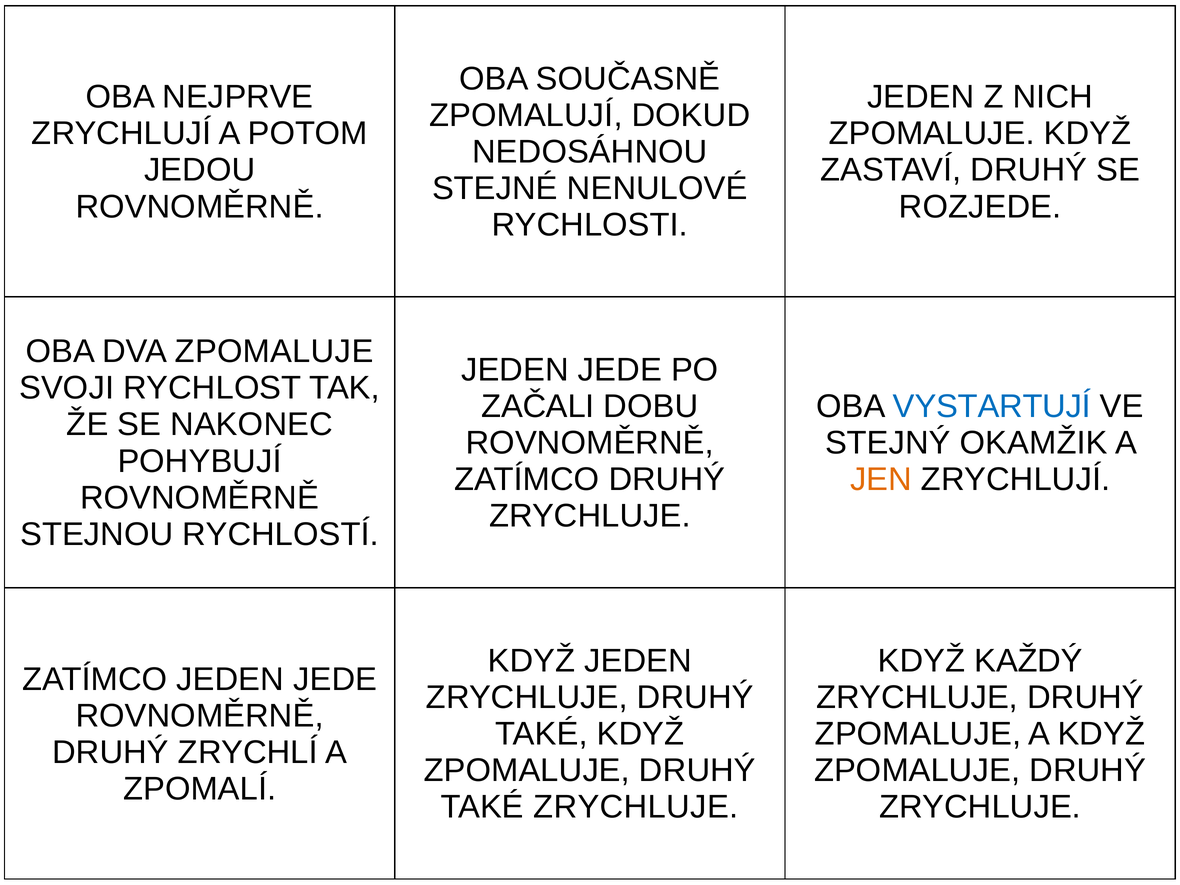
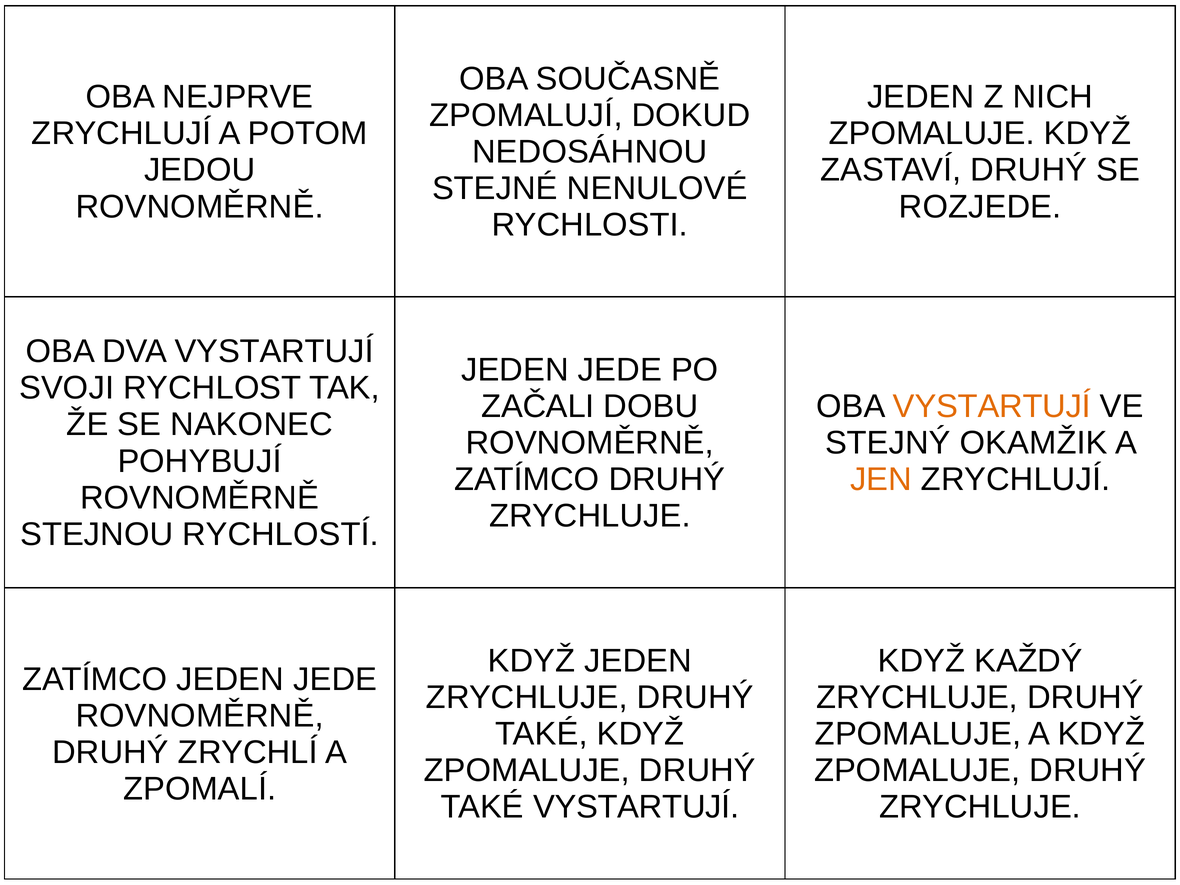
DVA ZPOMALUJE: ZPOMALUJE -> VYSTARTUJÍ (274, 352)
VYSTARTUJÍ colour: blue -> orange (992, 406)
TAKÉ ZRYCHLUJE: ZRYCHLUJE -> VYSTARTUJÍ (636, 807)
